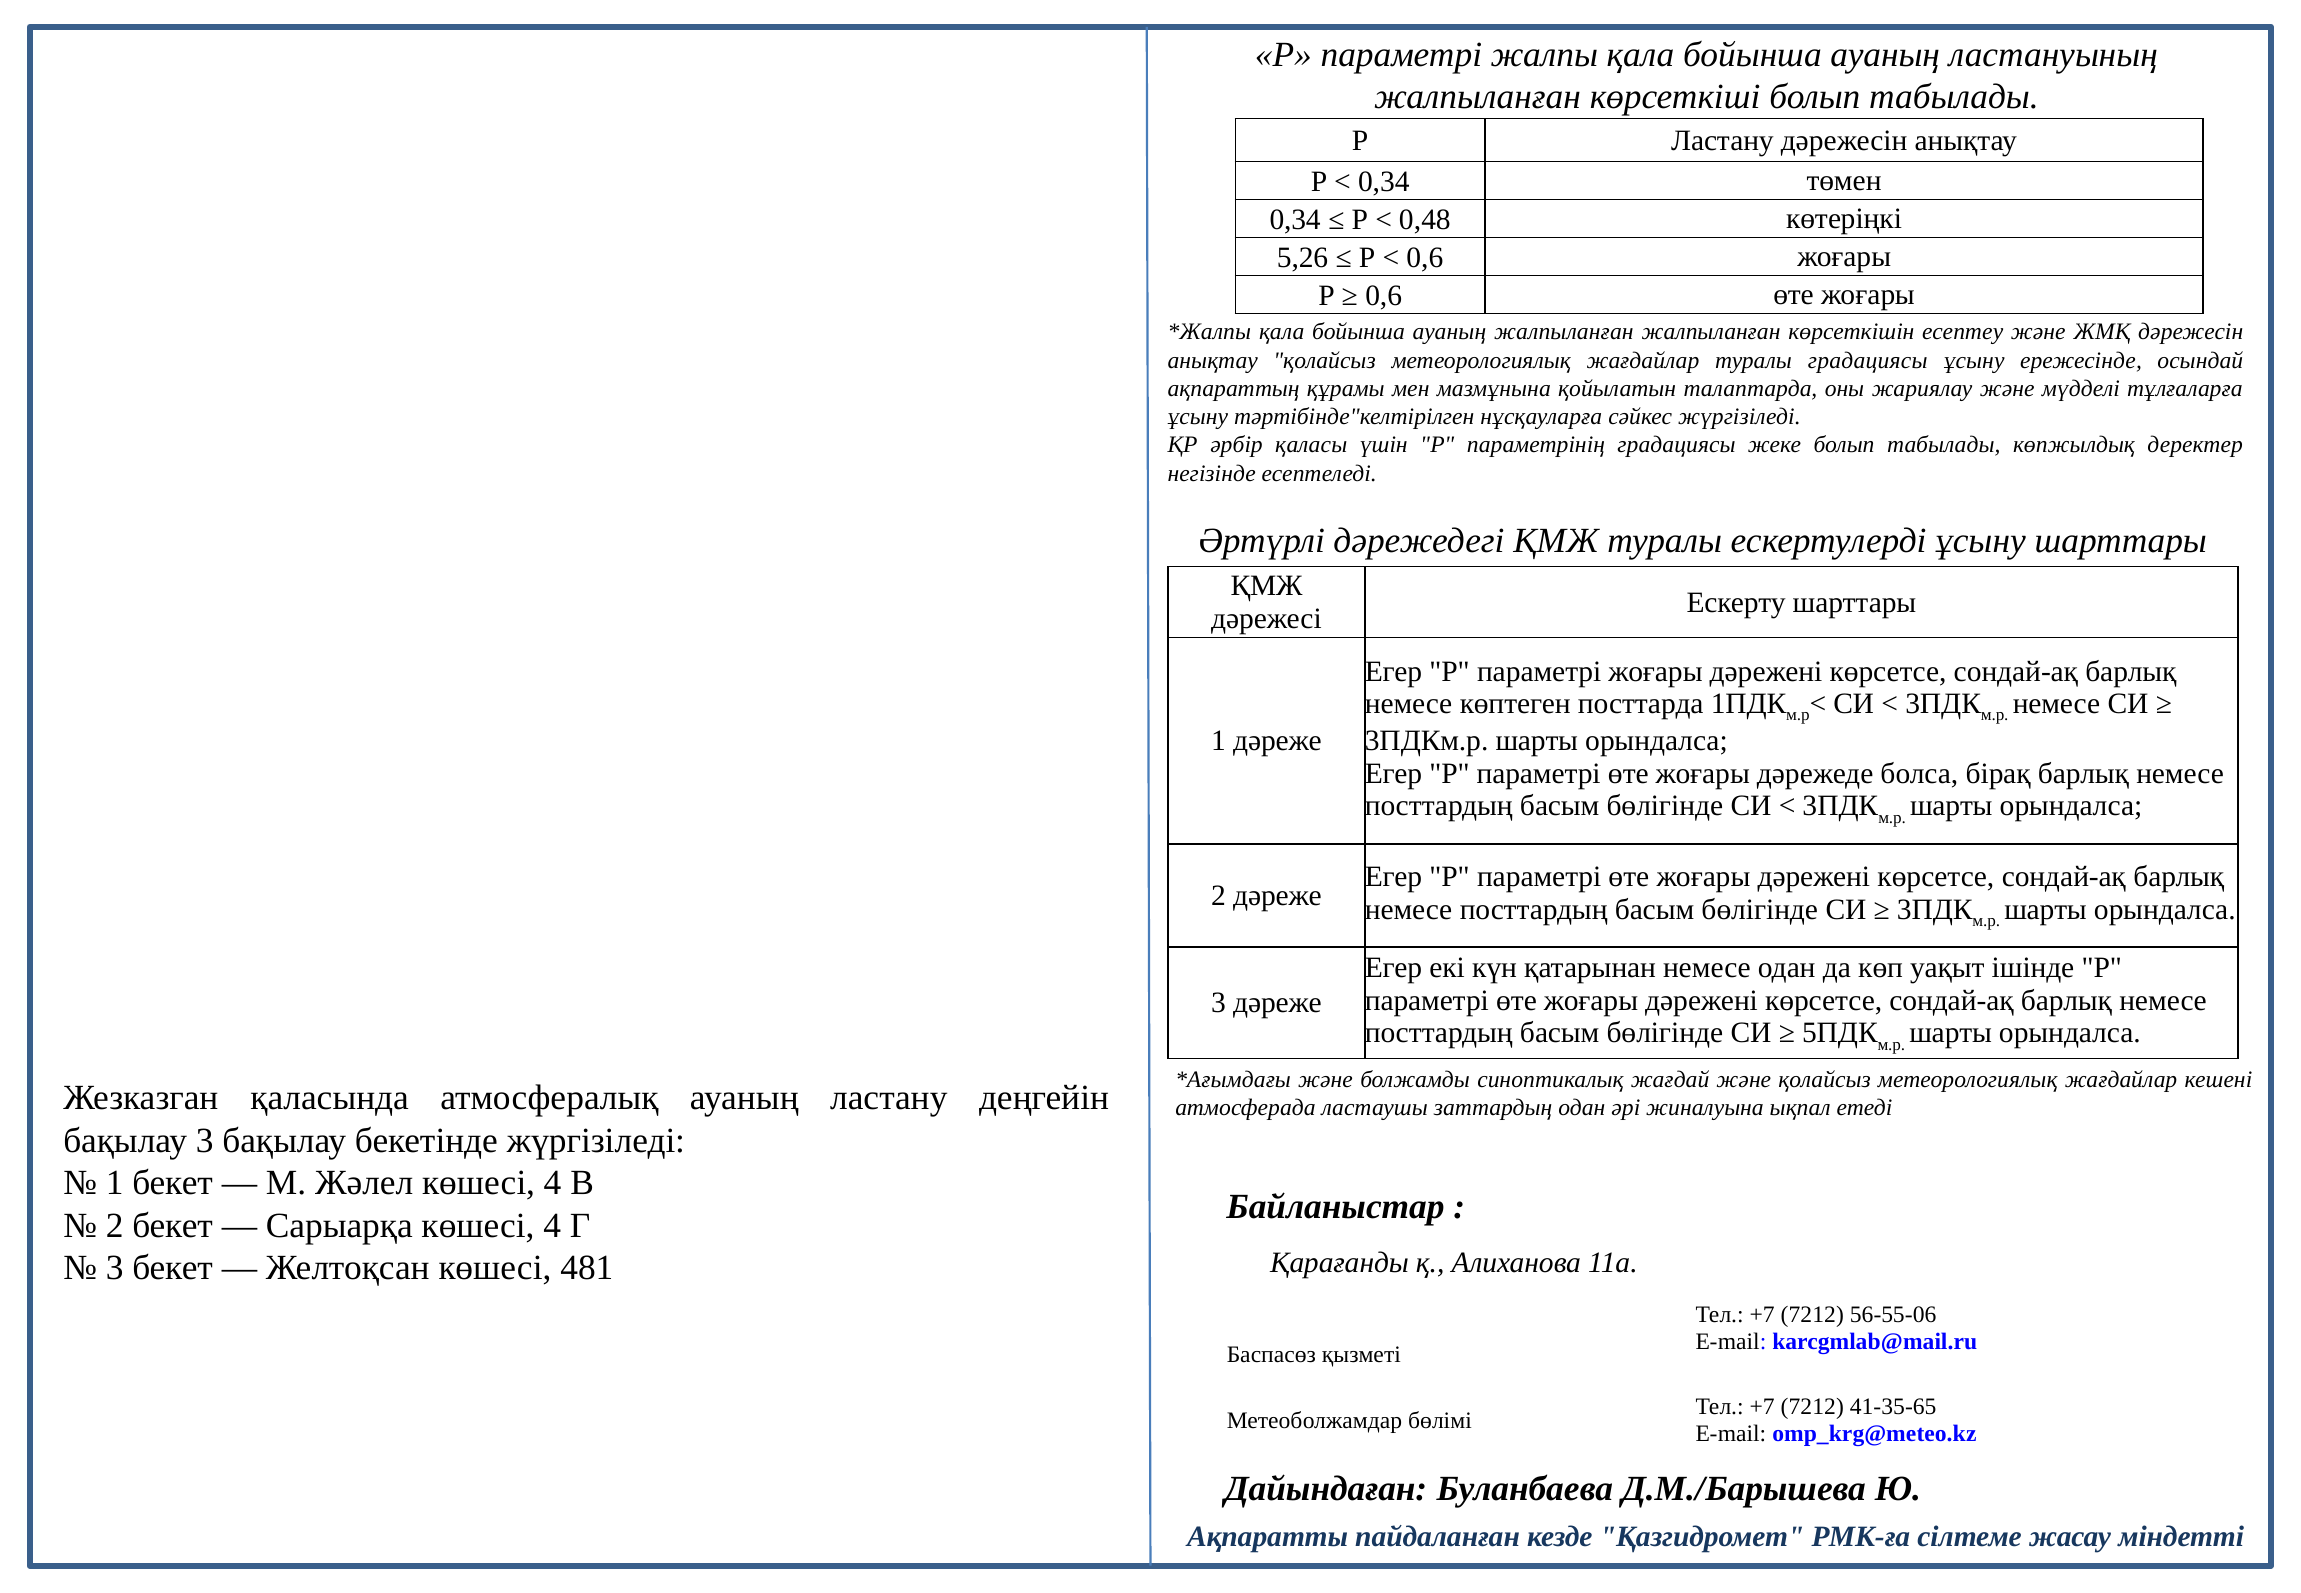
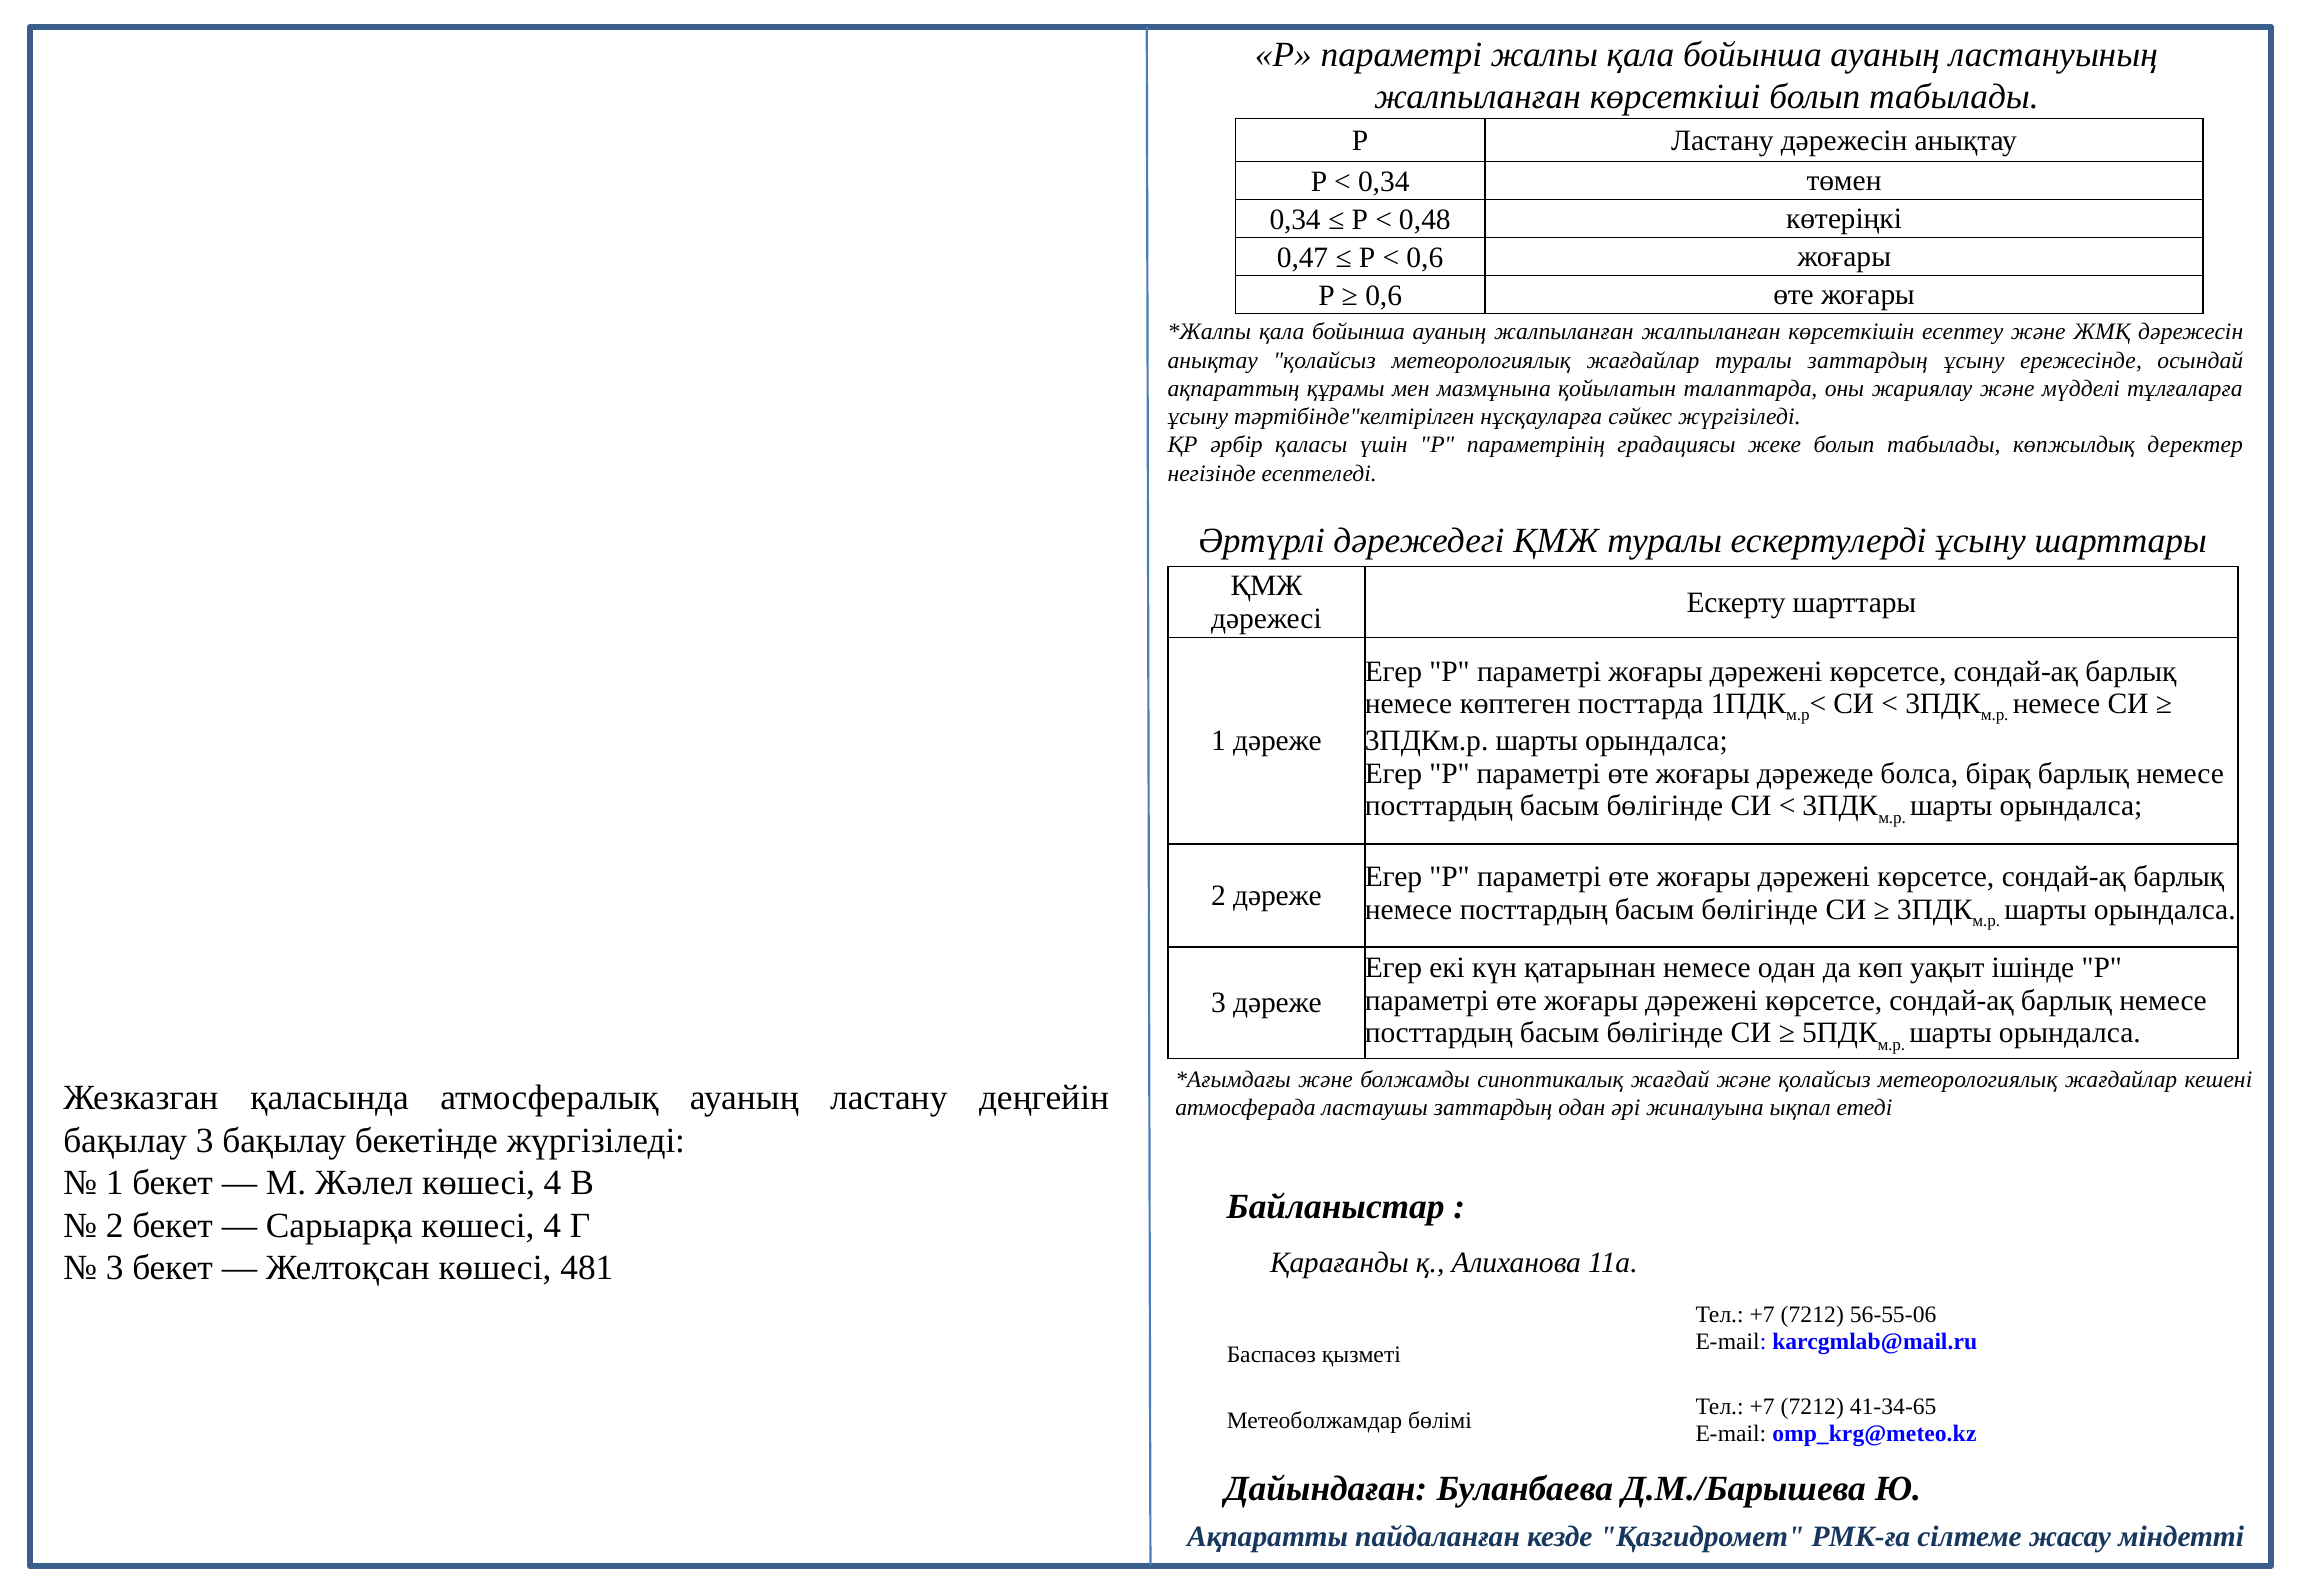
5,26: 5,26 -> 0,47 (1303, 258)
туралы градациясы: градациясы -> заттардың (1868, 360)
41-35-65: 41-35-65 -> 41-34-65 (1893, 1407)
